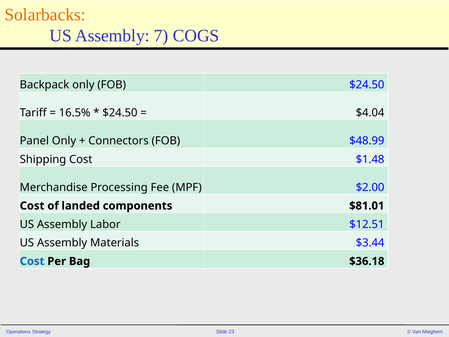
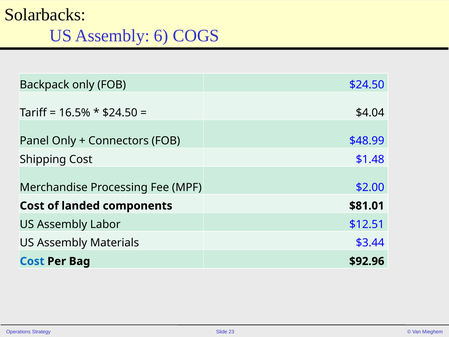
Solarbacks colour: orange -> black (45, 15)
7: 7 -> 6 (161, 36)
$36.18: $36.18 -> $92.96 (367, 261)
